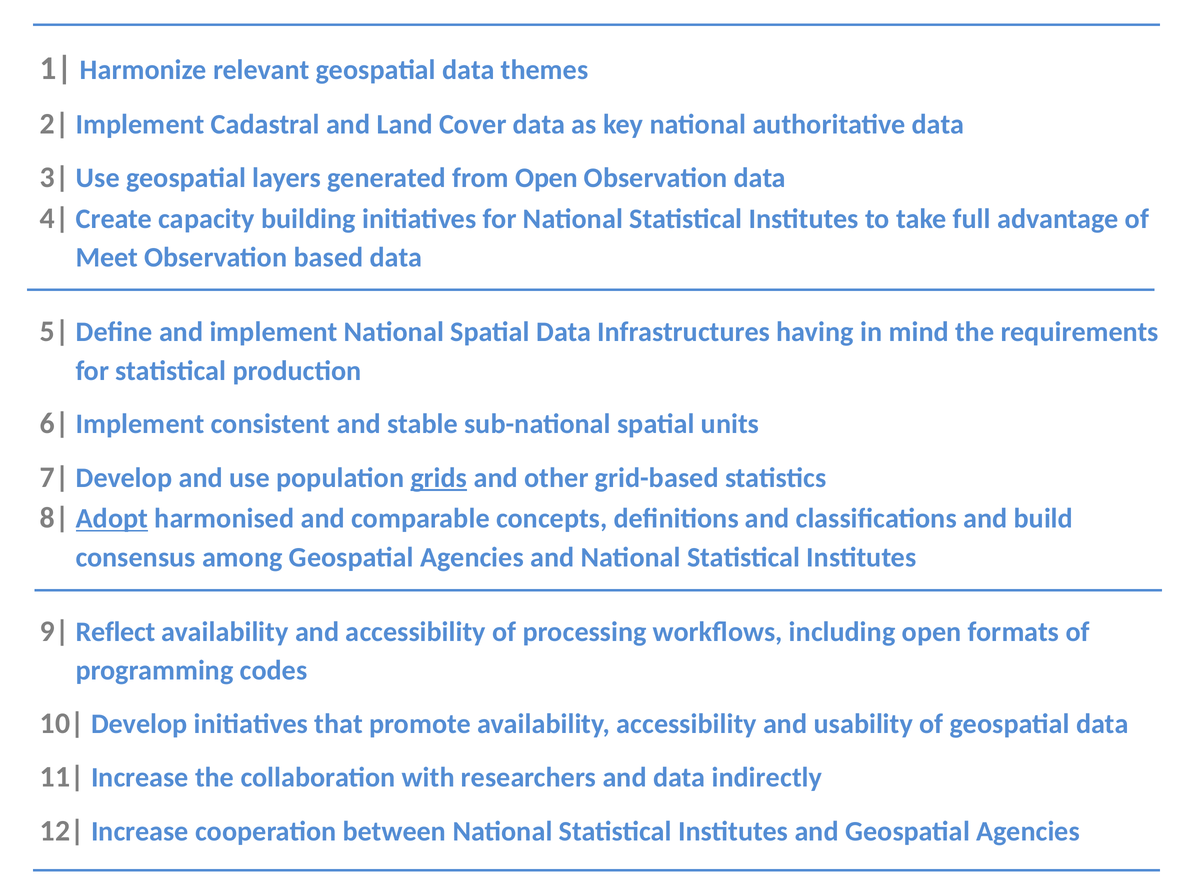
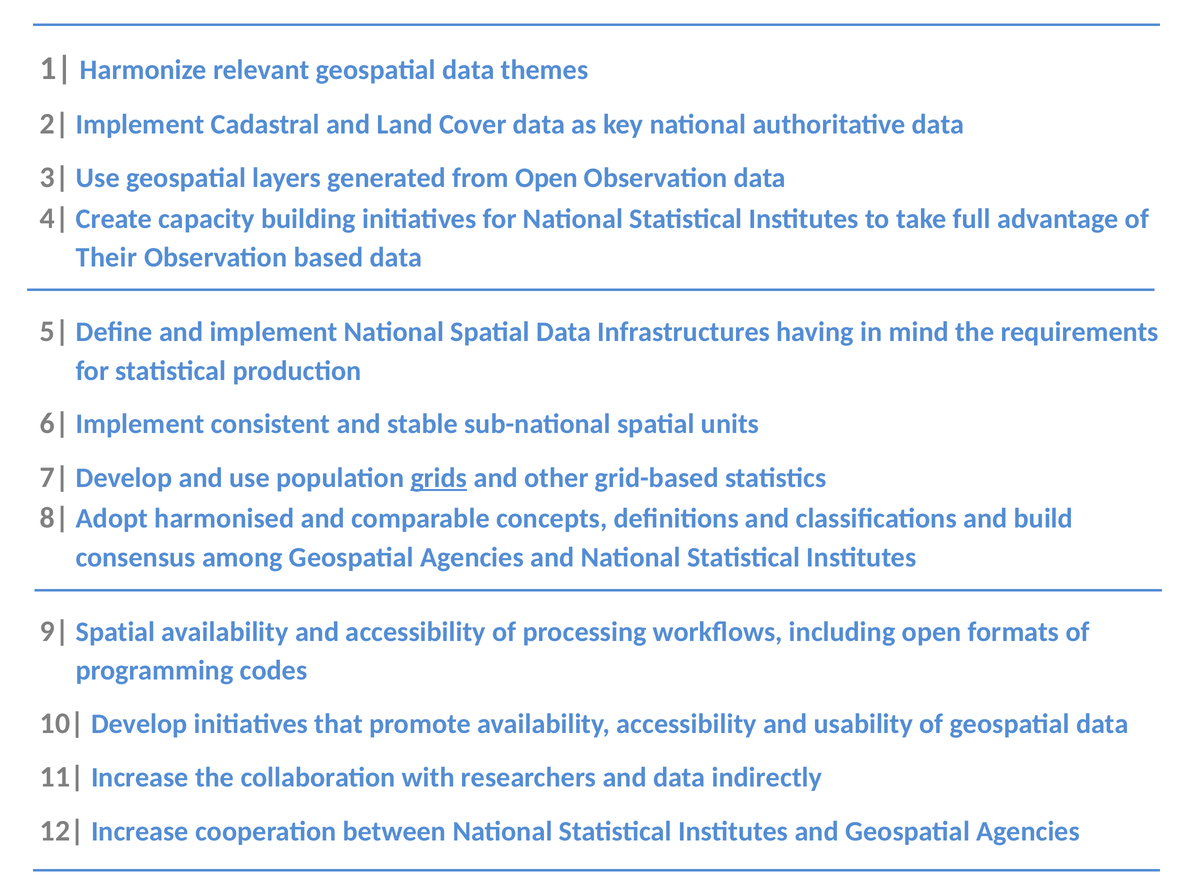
Meet: Meet -> Their (106, 258)
Adopt underline: present -> none (112, 518)
Reflect: Reflect -> Spatial (116, 632)
